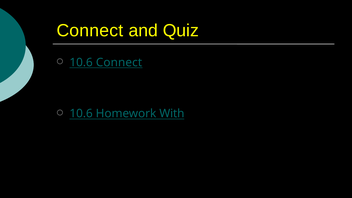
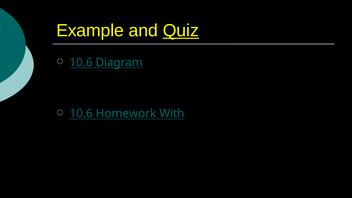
Connect: Connect -> Example (90, 31)
Quiz underline: none -> present (181, 31)
10.6 Connect: Connect -> Diagram (119, 62)
